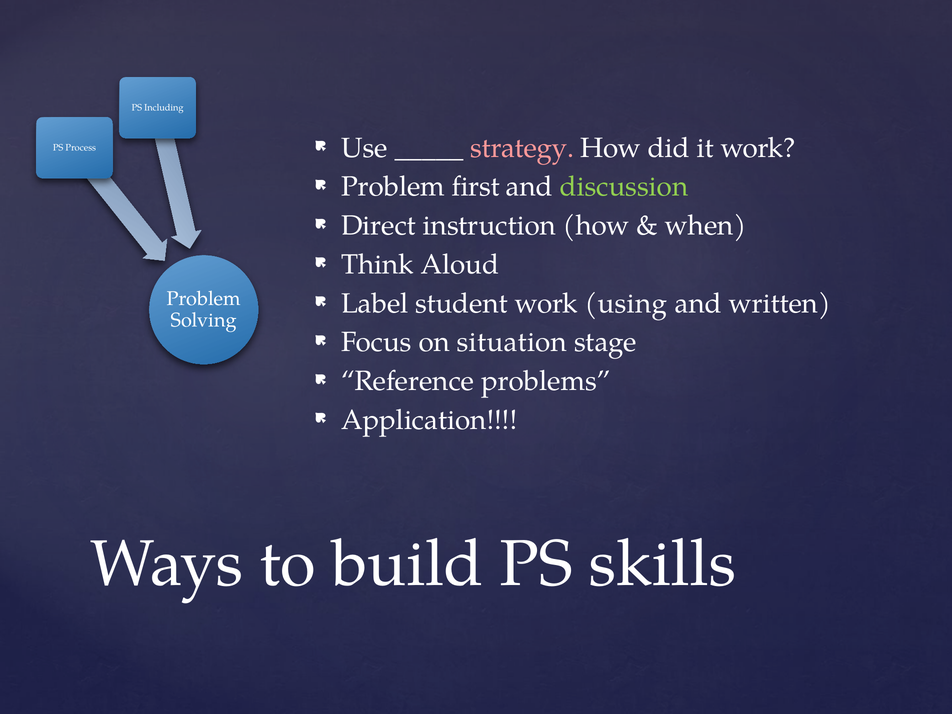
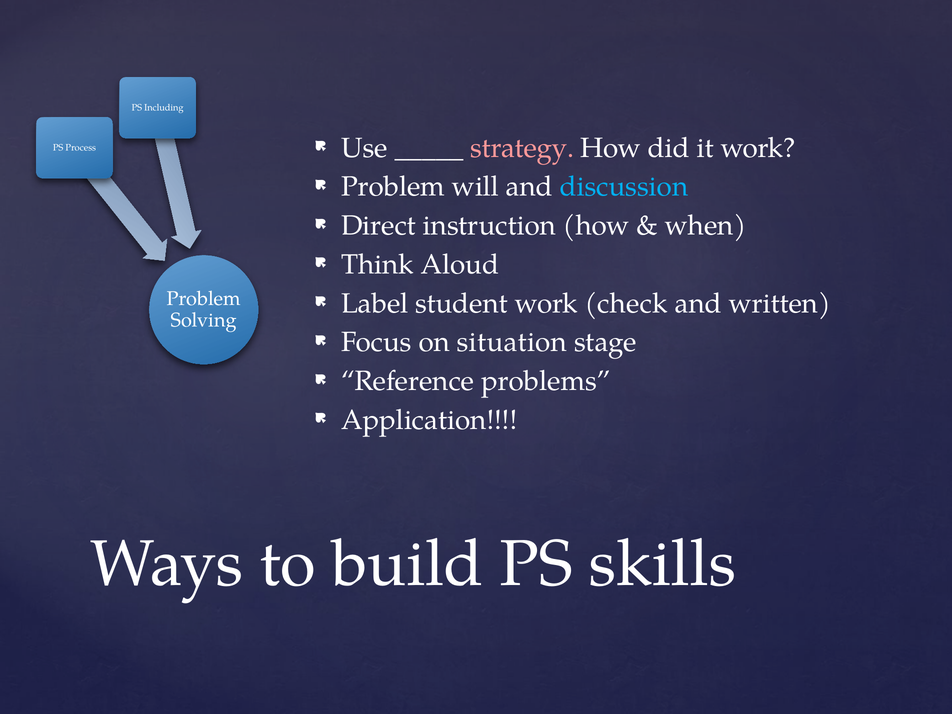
first: first -> will (476, 187)
discussion colour: light green -> light blue (624, 187)
using: using -> check (626, 303)
